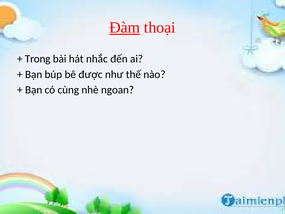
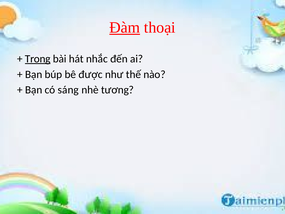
Trong underline: none -> present (38, 59)
cùng: cùng -> sáng (68, 90)
ngoan: ngoan -> tương (118, 90)
